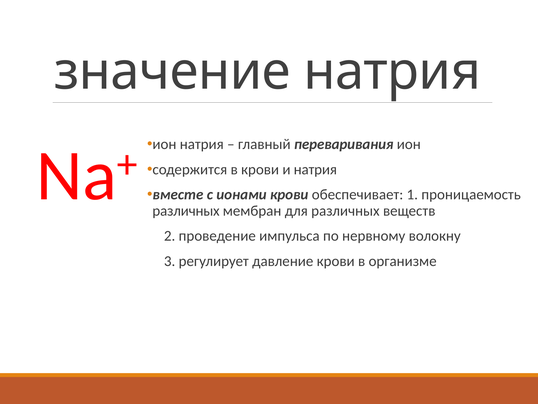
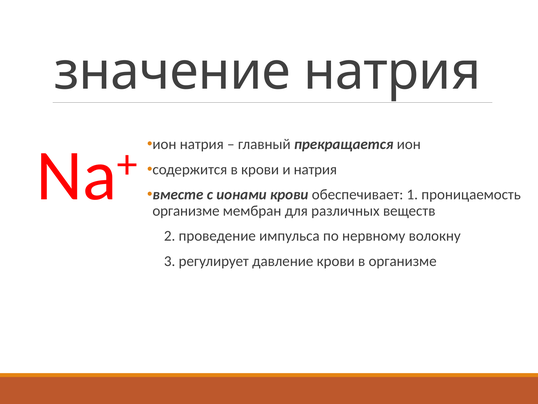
переваривания: переваривания -> прекращается (344, 144)
различных: различных -> организме (186, 210)
